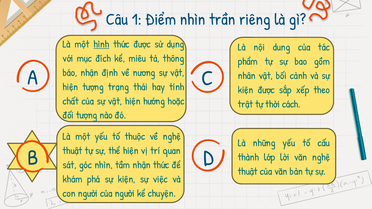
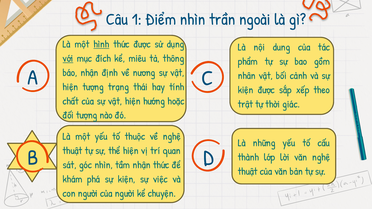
riêng: riêng -> ngoài (255, 19)
với underline: none -> present (68, 58)
cách: cách -> giác (291, 104)
